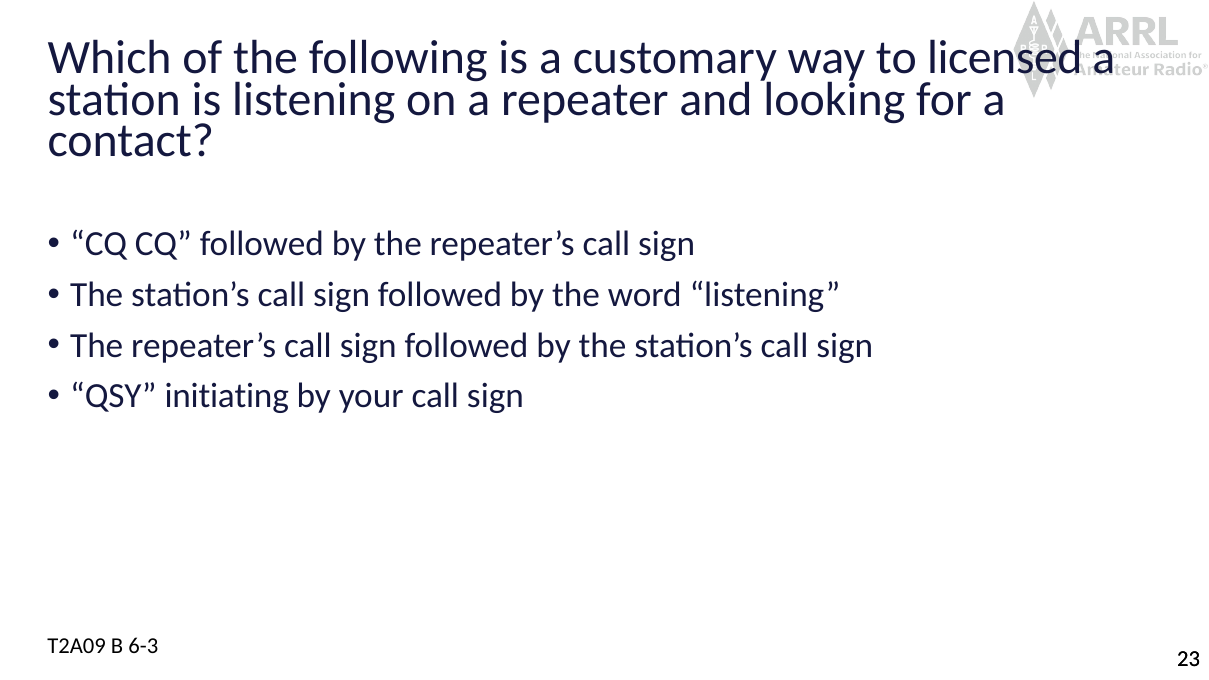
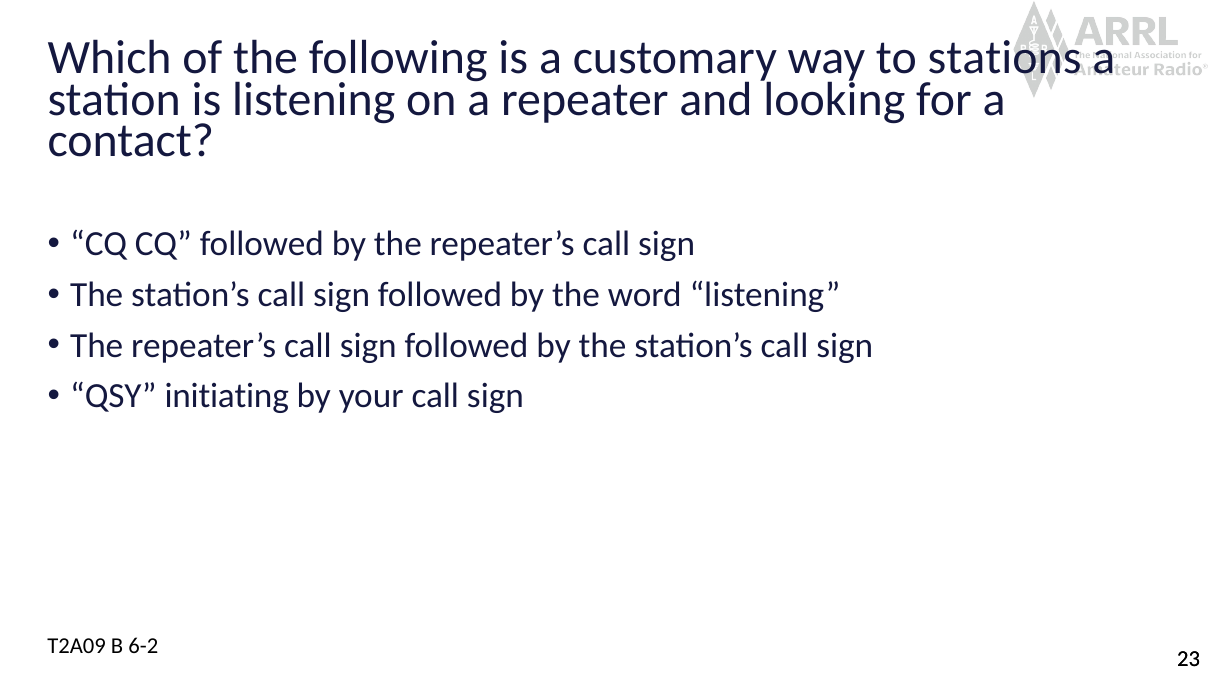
licensed: licensed -> stations (1005, 58)
6-3: 6-3 -> 6-2 (143, 646)
